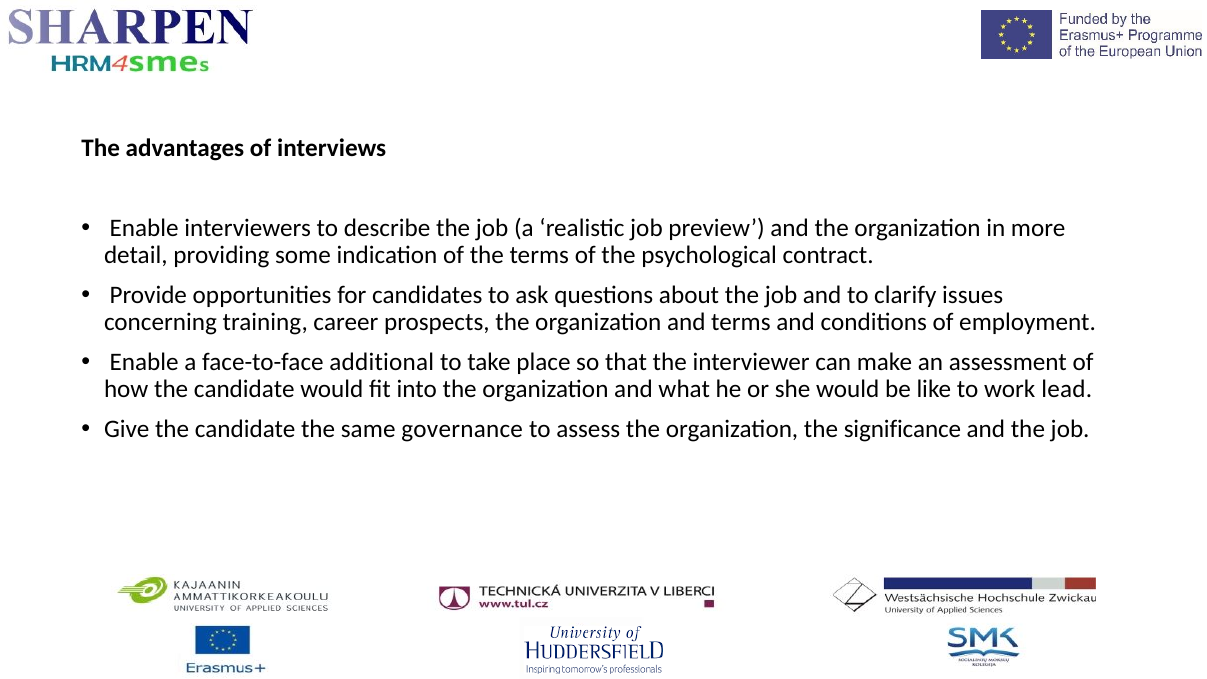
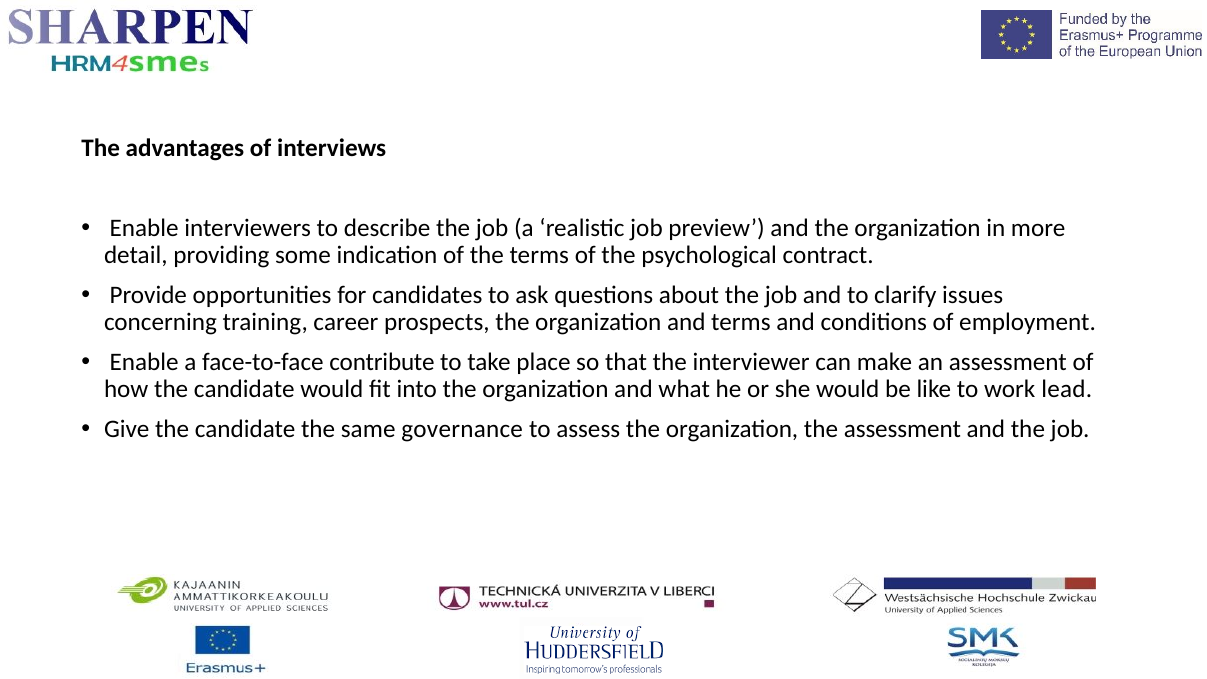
additional: additional -> contribute (382, 362)
the significance: significance -> assessment (902, 429)
